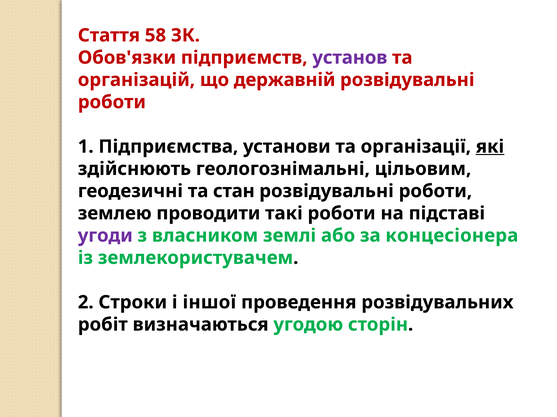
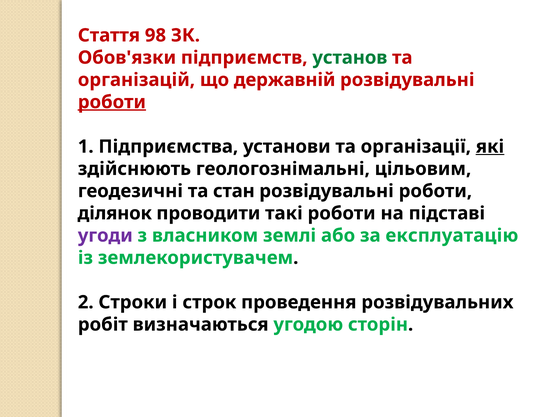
58: 58 -> 98 (155, 35)
установ colour: purple -> green (350, 58)
роботи underline: none -> present (112, 102)
землею: землею -> ділянок (115, 214)
концесіонера: концесіонера -> експлуатацію (452, 236)
іншої: іншої -> строк (209, 303)
